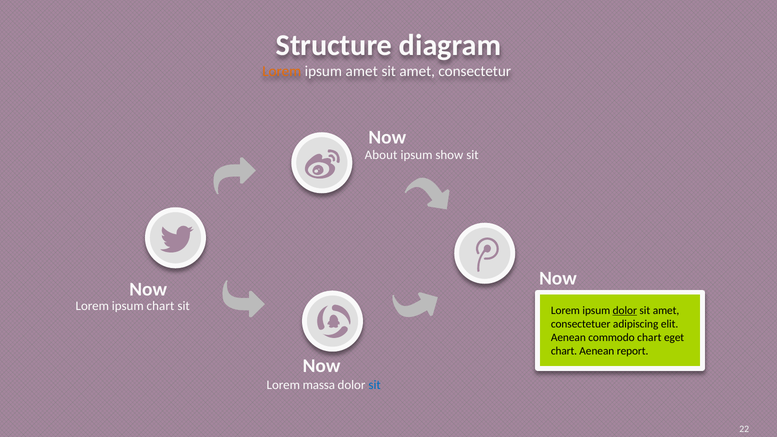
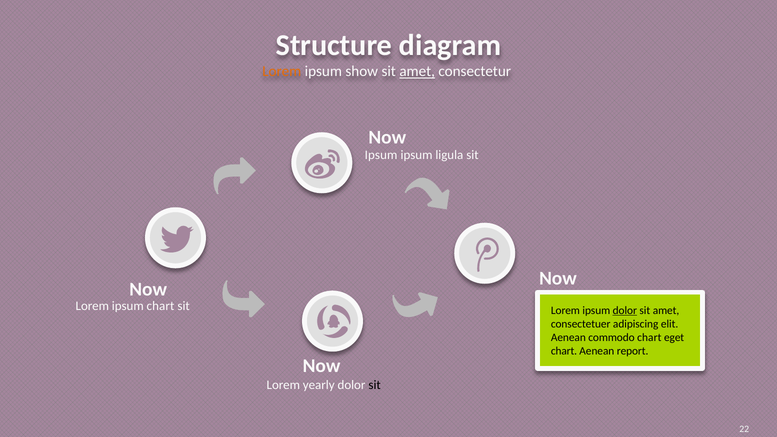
ipsum amet: amet -> show (362, 71)
amet underline: none -> present (417, 71)
About: About -> Ipsum (381, 155)
show: show -> ligula (449, 155)
massa: massa -> yearly (319, 385)
sit colour: blue -> black (375, 385)
